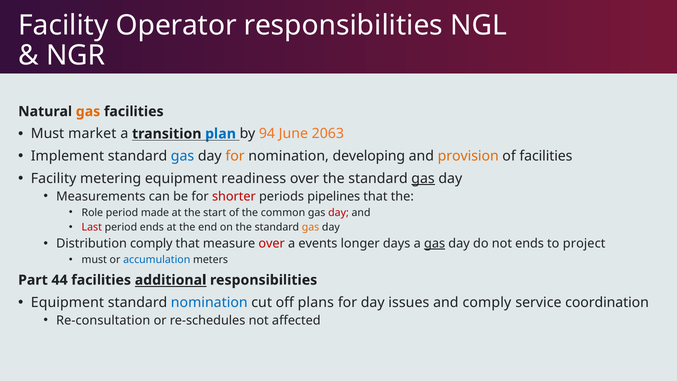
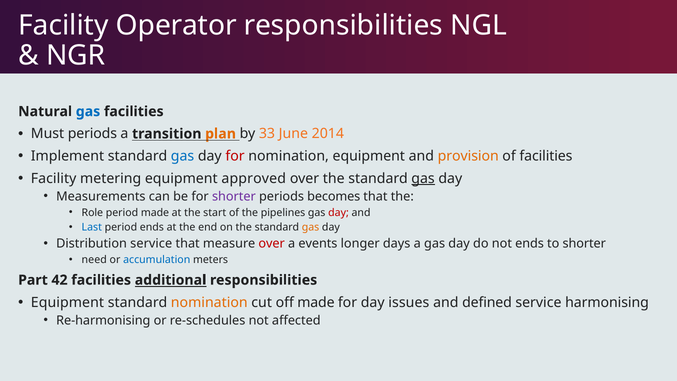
gas colour: orange -> blue (88, 111)
Must market: market -> periods (92, 134)
plan colour: blue -> orange (221, 134)
94: 94 -> 33 (267, 134)
2063: 2063 -> 2014 (328, 134)
for colour: orange -> red (235, 156)
nomination developing: developing -> equipment (369, 156)
readiness: readiness -> approved (254, 178)
shorter colour: red -> purple (234, 196)
pipelines: pipelines -> becomes (334, 196)
common: common -> pipelines (283, 212)
Last colour: red -> blue (92, 227)
Distribution comply: comply -> service (151, 243)
gas underline: present -> none (435, 243)
to project: project -> shorter (584, 243)
must: must -> need (94, 260)
44: 44 -> 42 (60, 280)
nomination colour: blue -> orange (209, 302)
off plans: plans -> made (316, 302)
and comply: comply -> defined (487, 302)
coordination: coordination -> harmonising (607, 302)
Re-consultation: Re-consultation -> Re-harmonising (103, 320)
